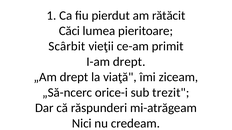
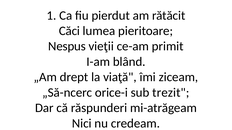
Scârbit: Scârbit -> Nespus (67, 46)
I-am drept: drept -> blând (129, 62)
